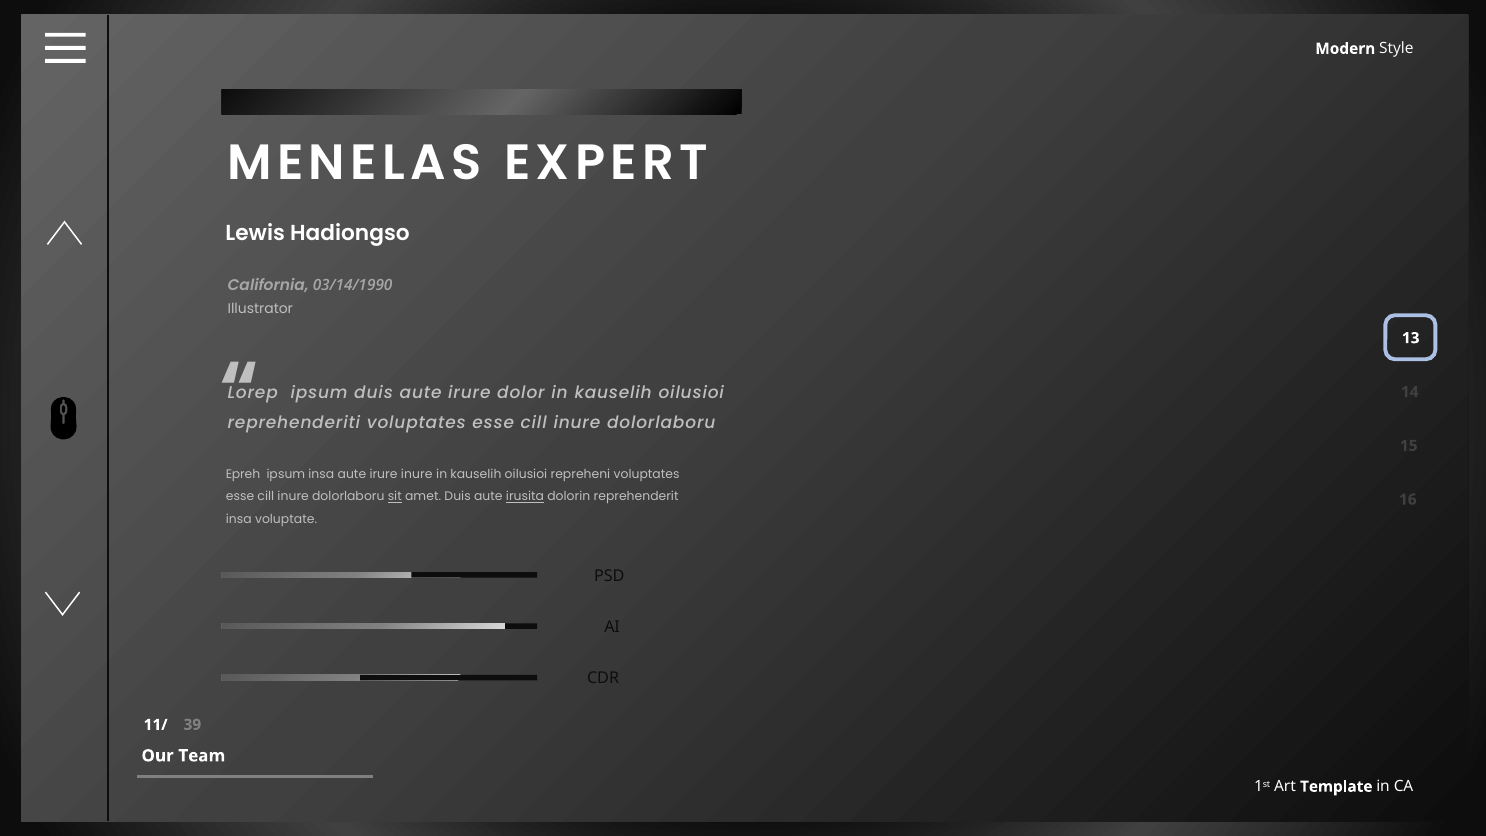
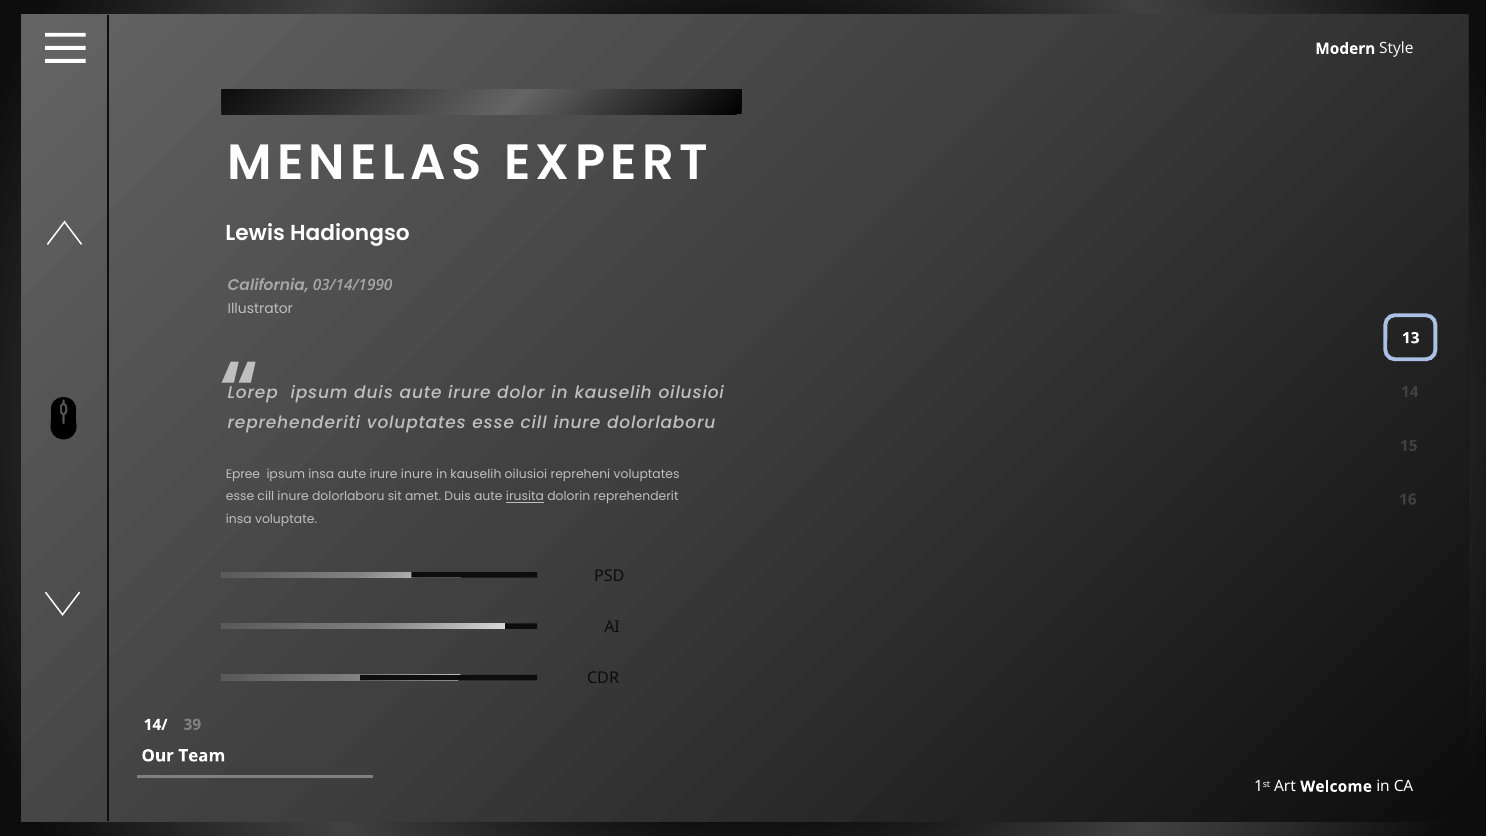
Epreh: Epreh -> Epree (243, 474)
sit underline: present -> none (395, 497)
11/: 11/ -> 14/ (156, 725)
Template: Template -> Welcome (1336, 786)
